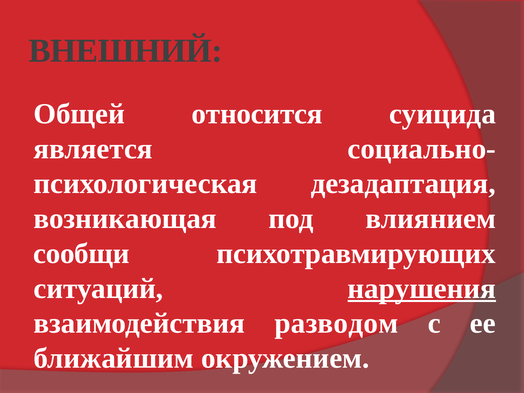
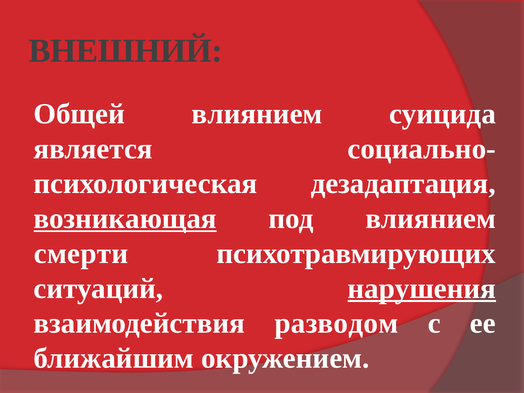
Общей относится: относится -> влиянием (257, 114)
возникающая underline: none -> present (125, 219)
сообщи: сообщи -> смерти (81, 254)
